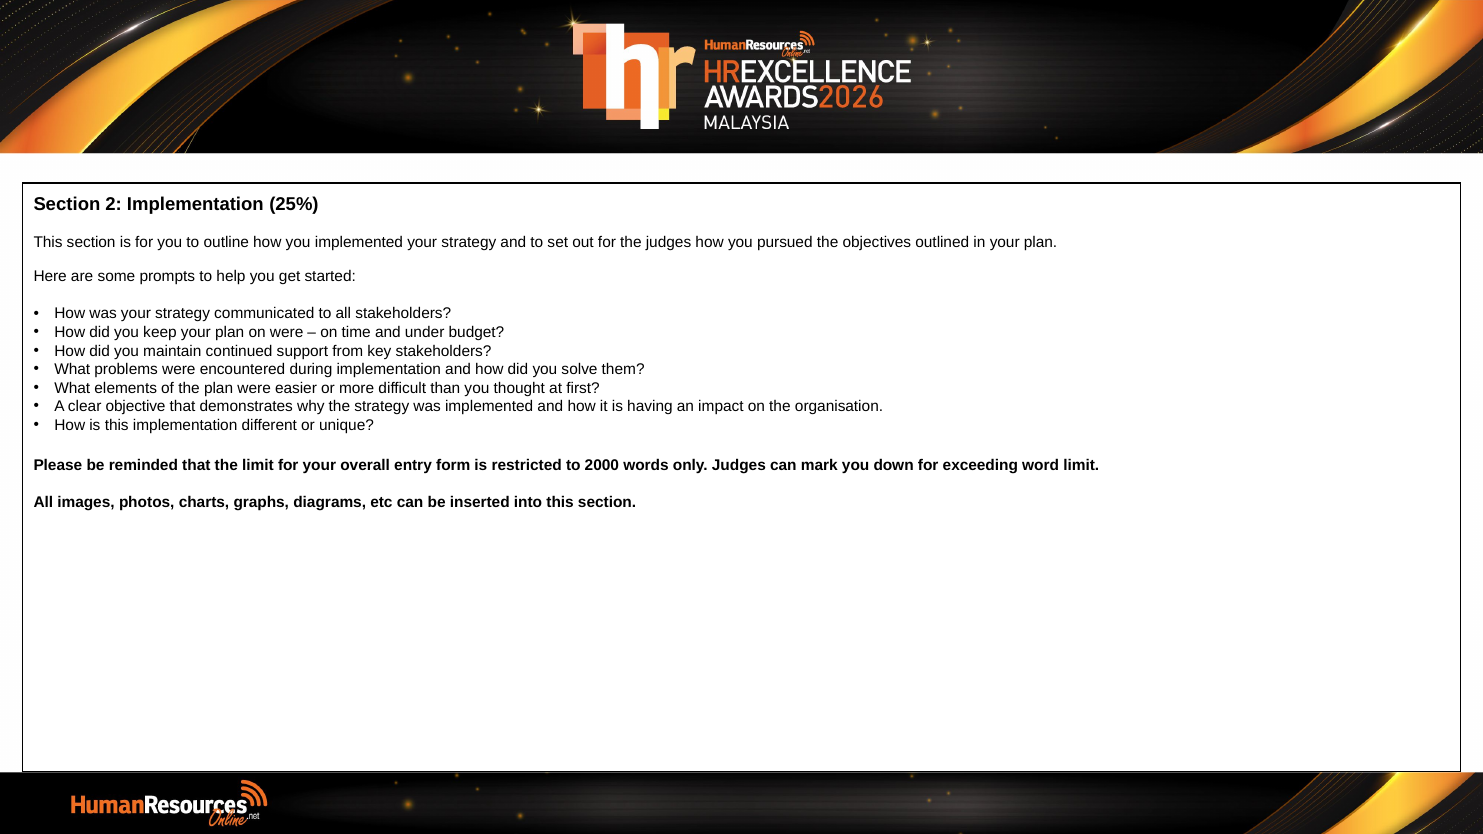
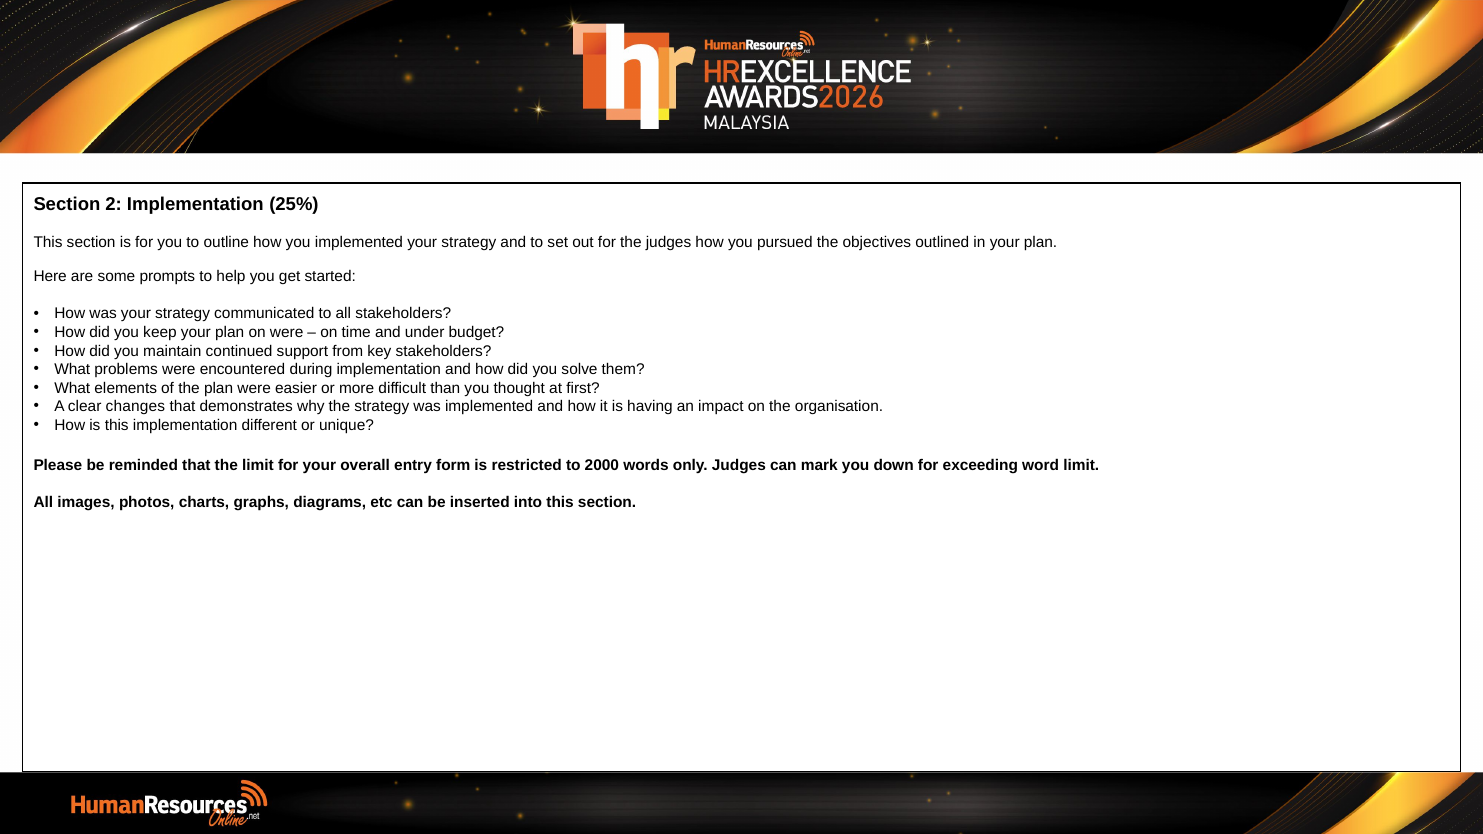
objective: objective -> changes (135, 407)
